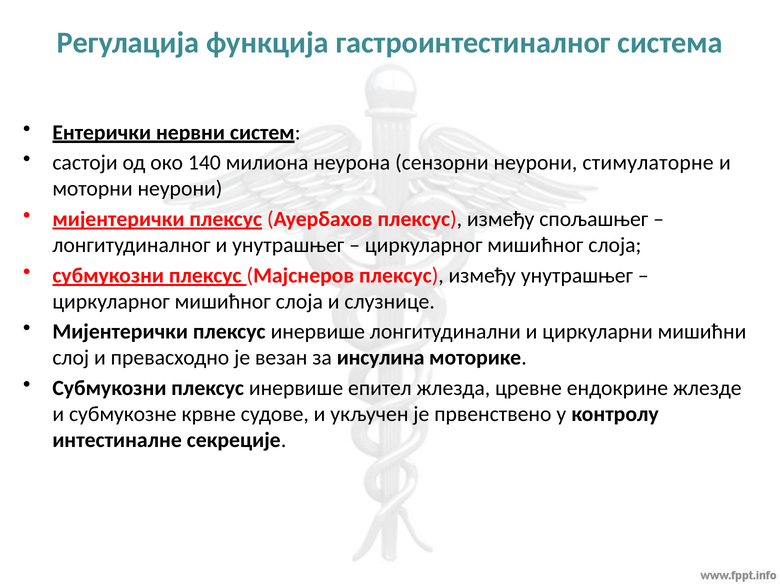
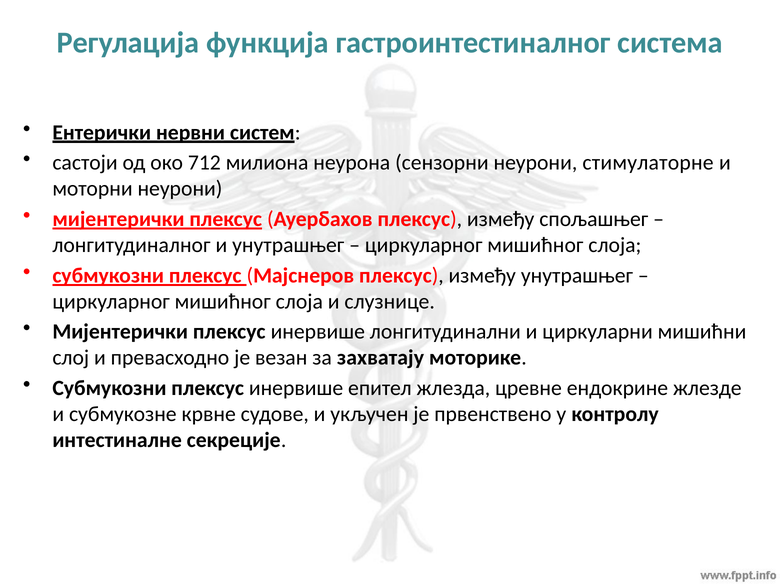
140: 140 -> 712 (204, 163)
инсулина: инсулина -> захватају (380, 358)
